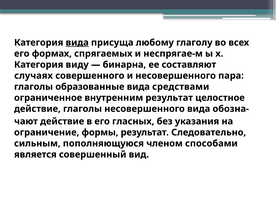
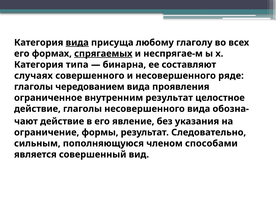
спрягаемых underline: none -> present (103, 54)
виду: виду -> типа (77, 65)
пара: пара -> ряде (231, 76)
образованные: образованные -> чередованием (90, 87)
средствами: средствами -> проявления (181, 87)
гласных: гласных -> явление (133, 121)
